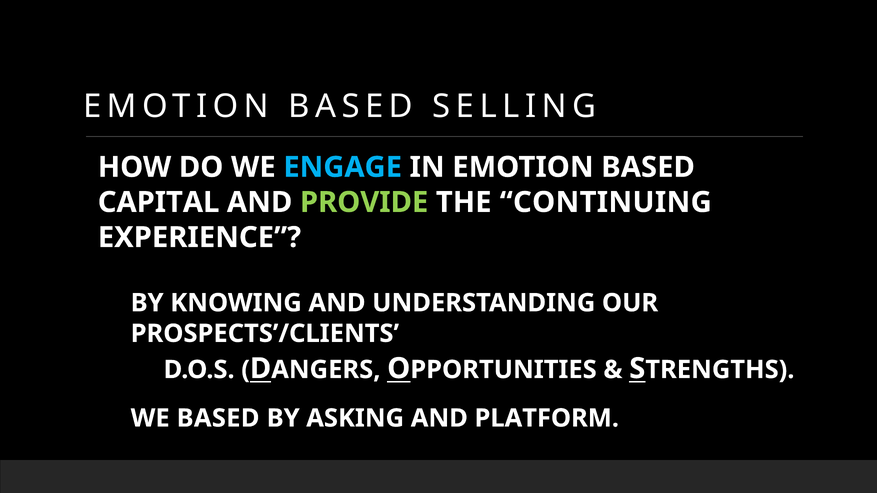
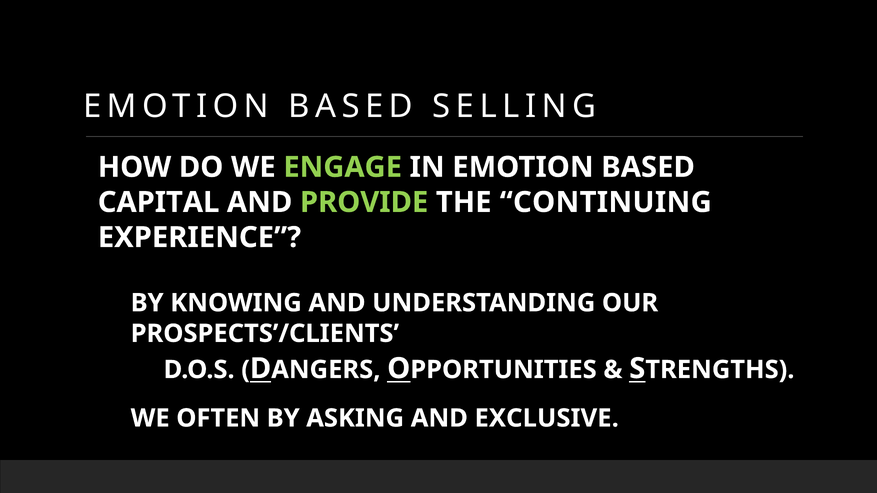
ENGAGE colour: light blue -> light green (343, 167)
WE BASED: BASED -> OFTEN (218, 418)
PLATFORM: PLATFORM -> EXCLUSIVE (547, 418)
